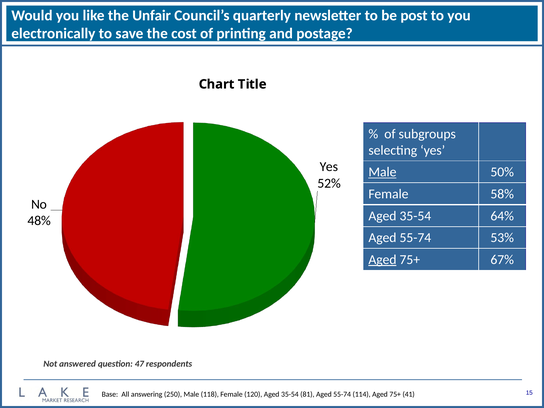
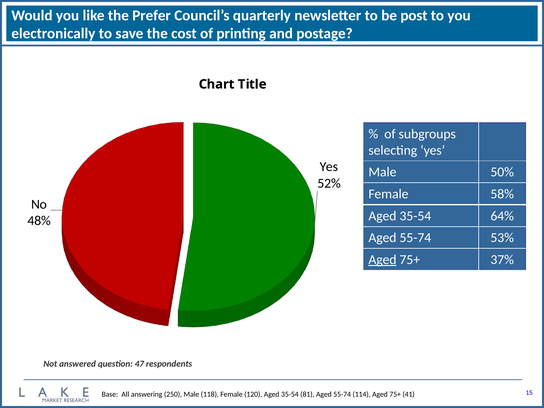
Unfair: Unfair -> Prefer (152, 15)
Male underline: present -> none (382, 172)
67%: 67% -> 37% (502, 260)
